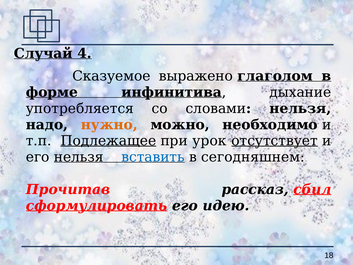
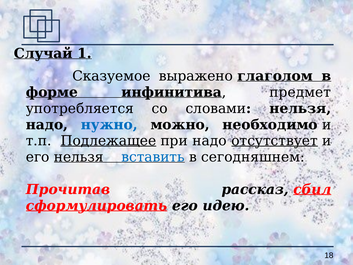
4: 4 -> 1 (85, 53)
дыхание: дыхание -> предмет (300, 92)
нужно colour: orange -> blue (109, 125)
при урок: урок -> надо (210, 141)
